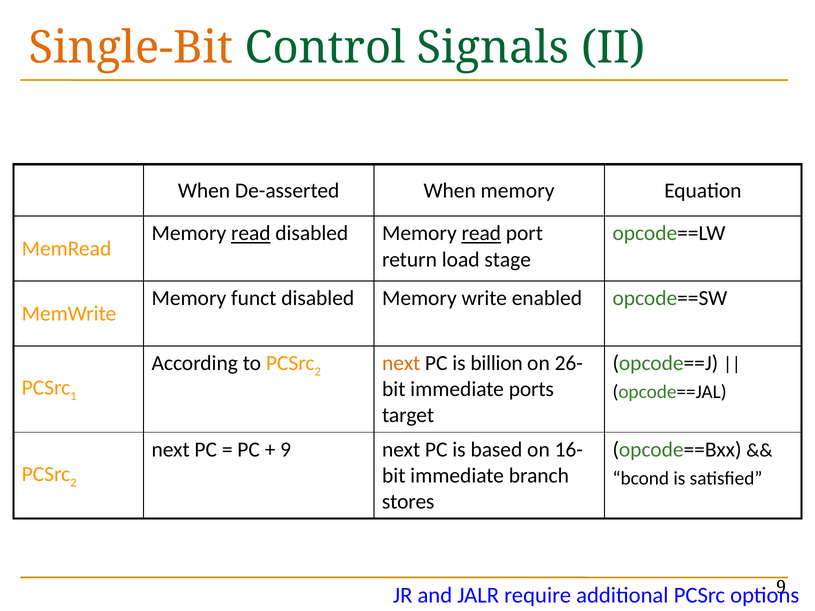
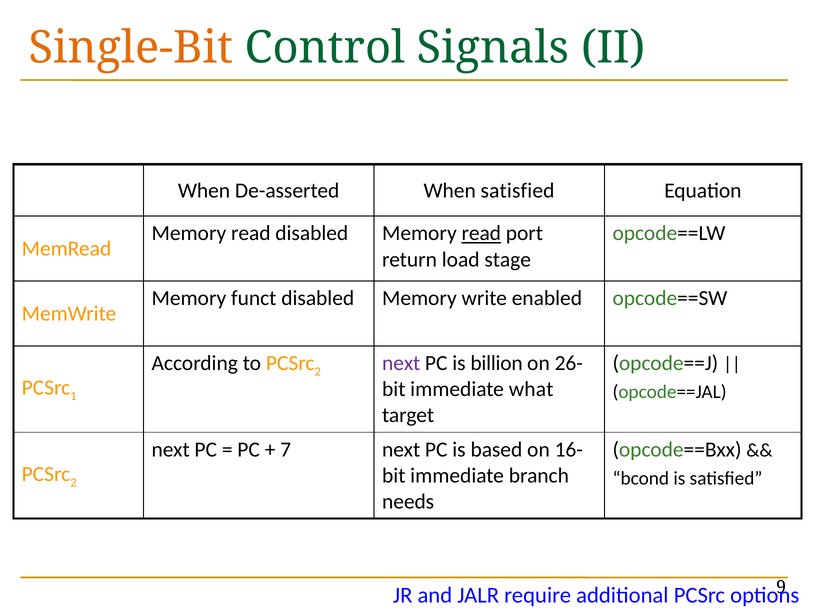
When memory: memory -> satisfied (518, 191)
read underline: present -> none (251, 233)
next colour: orange -> purple (401, 363)
ports: ports -> what (531, 389)
9: 9 -> 7 (286, 450)
stores: stores -> needs (408, 502)
